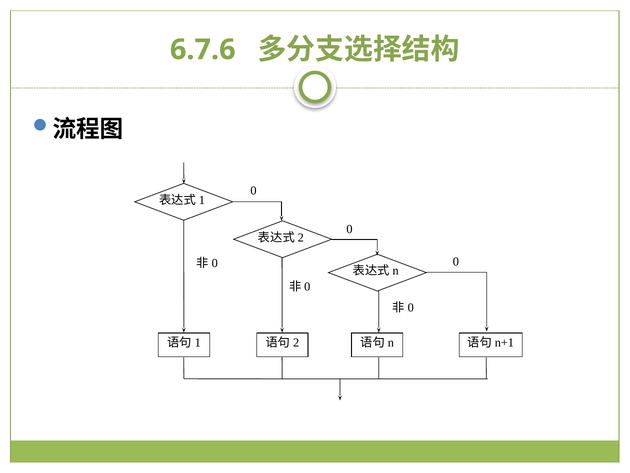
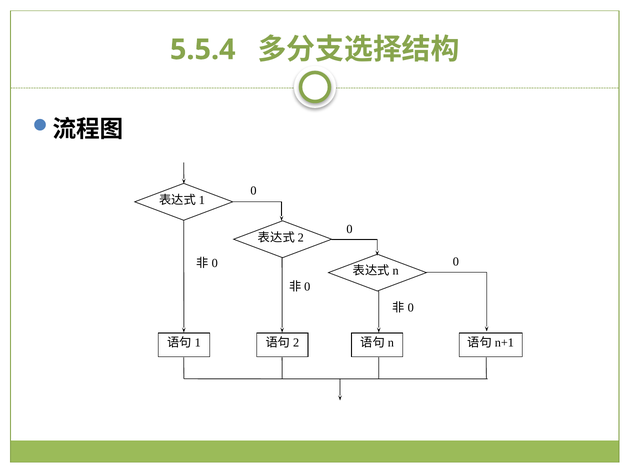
6.7.6: 6.7.6 -> 5.5.4 (203, 50)
